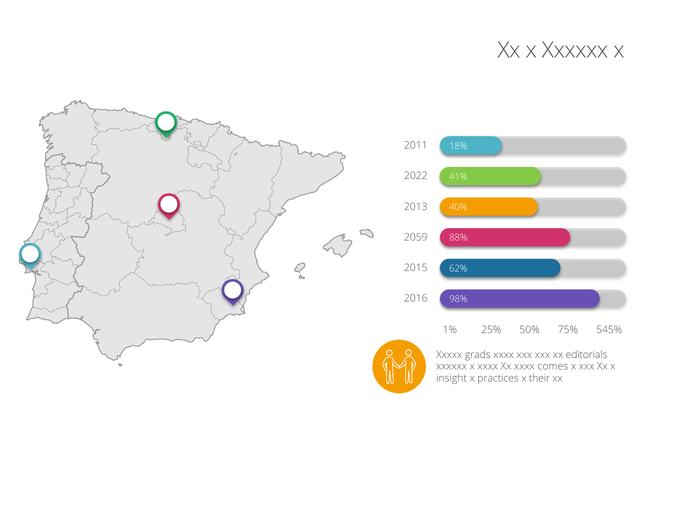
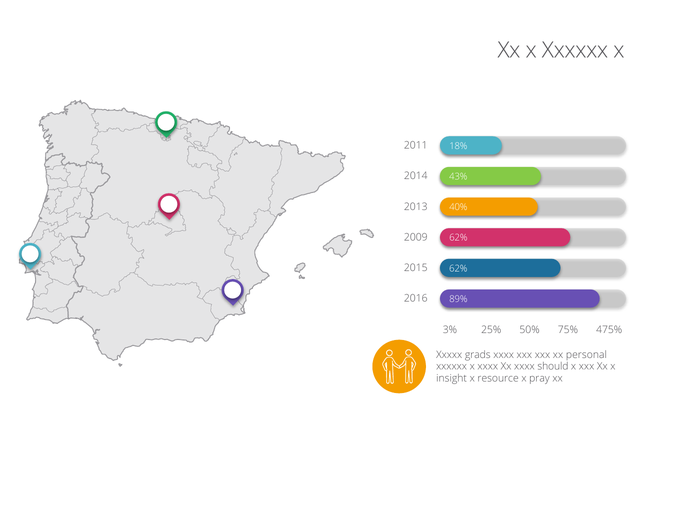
2022: 2022 -> 2014 (416, 176)
41%: 41% -> 43% (458, 177)
2059: 2059 -> 2009 (416, 237)
88%: 88% -> 62% (458, 238)
98%: 98% -> 89% (458, 299)
1%: 1% -> 3% (450, 330)
545%: 545% -> 475% (609, 330)
editorials: editorials -> personal (586, 355)
comes: comes -> should (553, 367)
practices: practices -> resource (498, 378)
their: their -> pray (539, 378)
